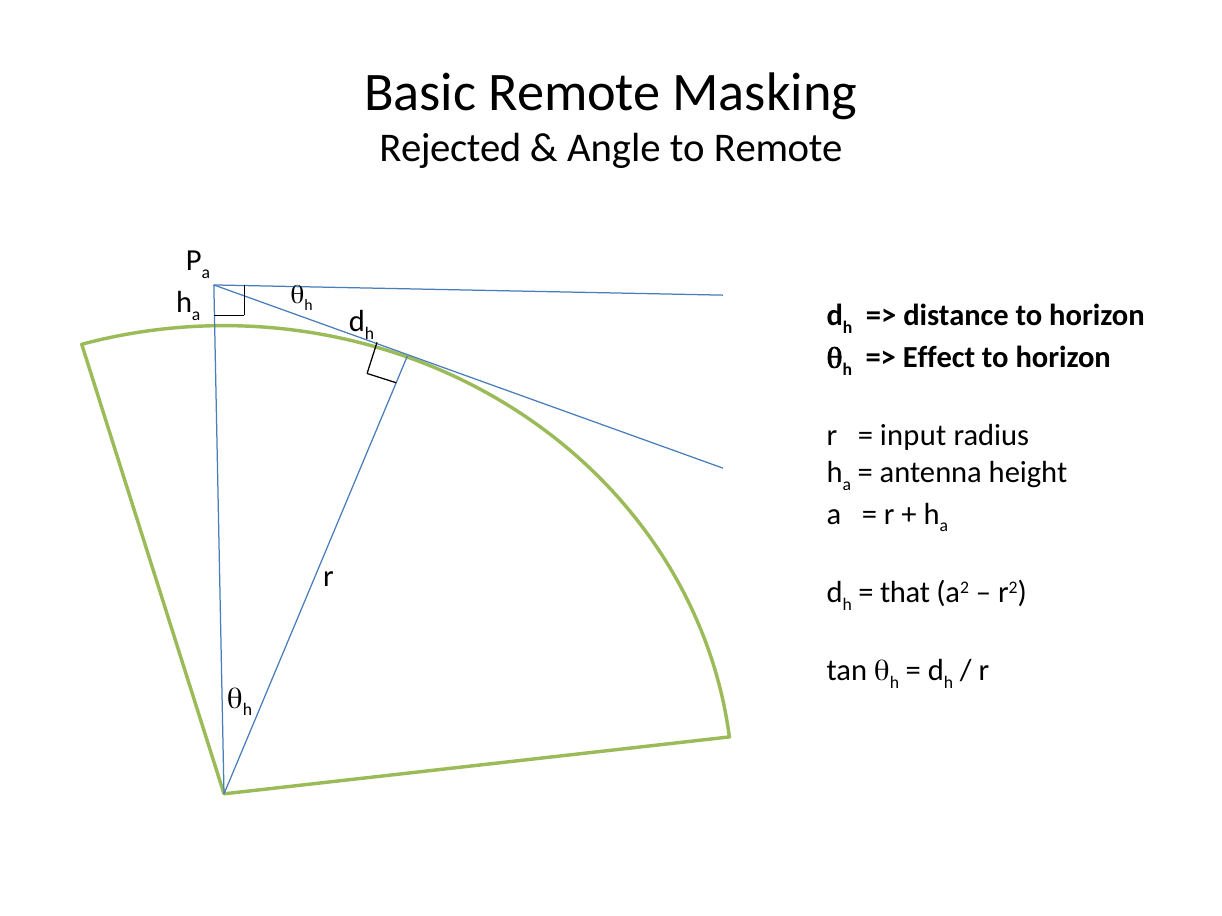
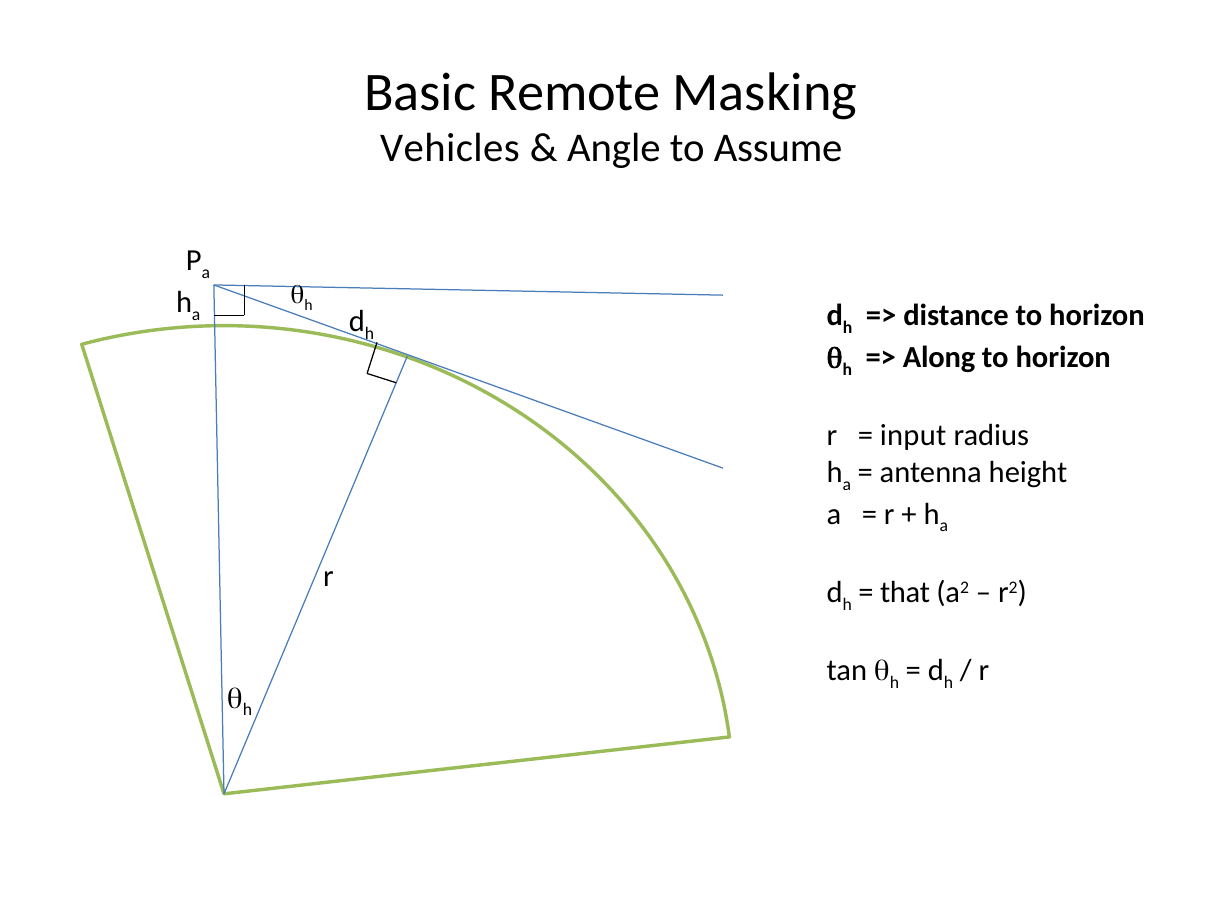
Rejected: Rejected -> Vehicles (450, 148)
to Remote: Remote -> Assume (778, 148)
Effect: Effect -> Along (939, 358)
